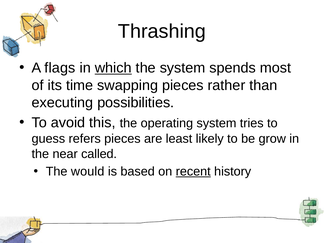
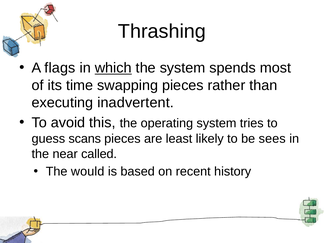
possibilities: possibilities -> inadvertent (136, 103)
refers: refers -> scans (85, 139)
grow: grow -> sees (272, 139)
recent underline: present -> none (193, 172)
